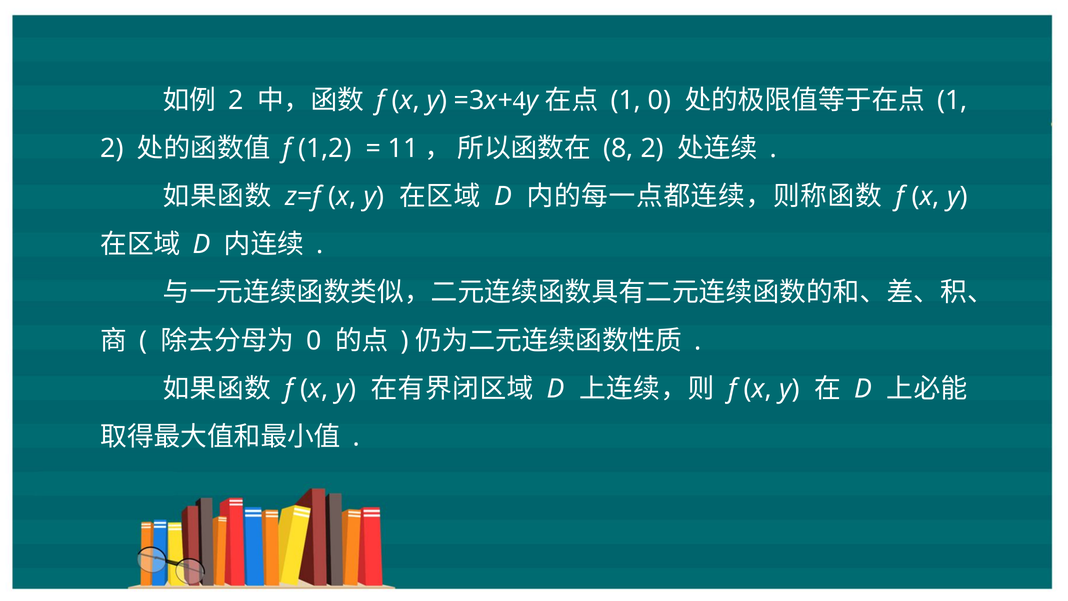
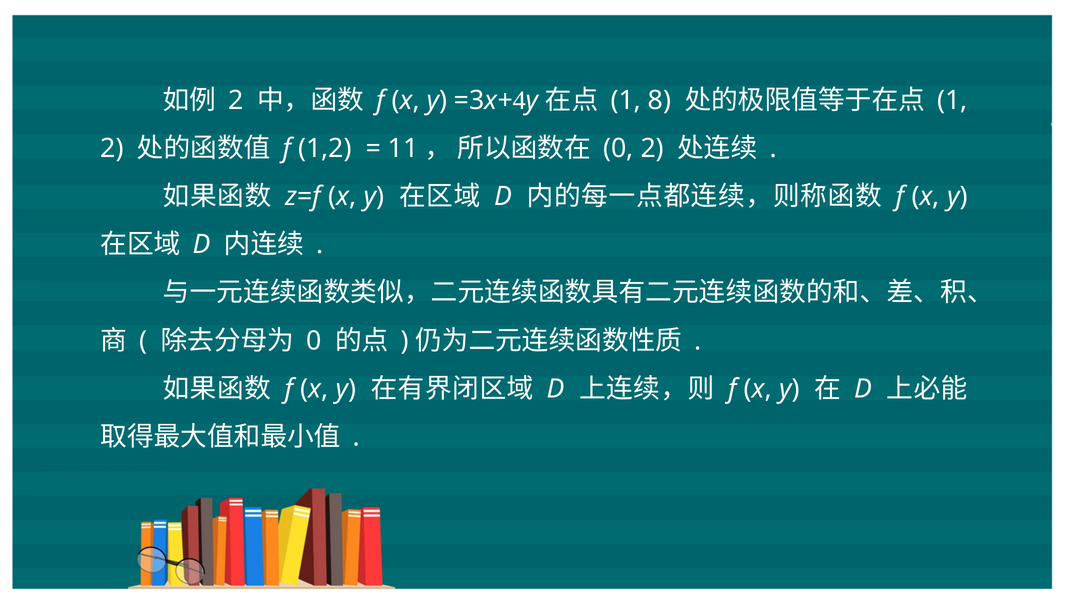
1 0: 0 -> 8 (660, 100)
8: 8 -> 0 (618, 148)
